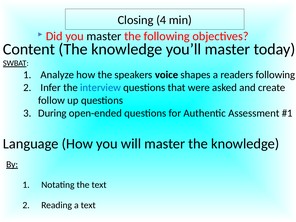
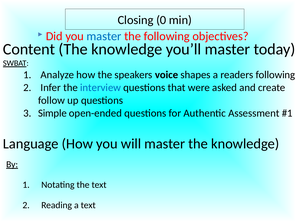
4: 4 -> 0 (161, 20)
master colour: black -> blue (104, 36)
During: During -> Simple (52, 113)
